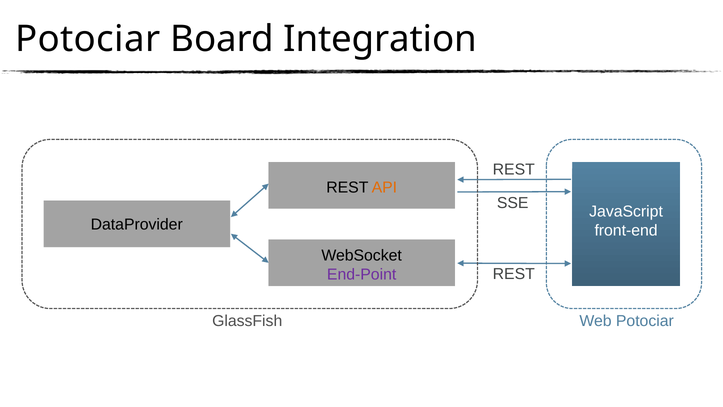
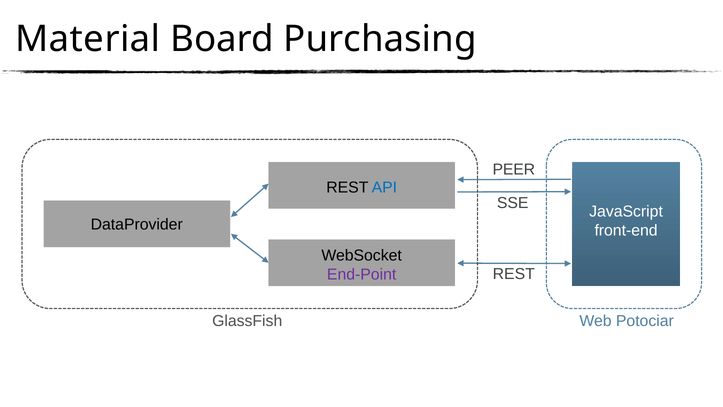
Potociar: Potociar -> Material (88, 39)
Integration: Integration -> Purchasing (380, 39)
REST: REST -> PEER (514, 169)
API colour: orange -> blue (384, 188)
